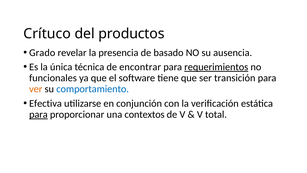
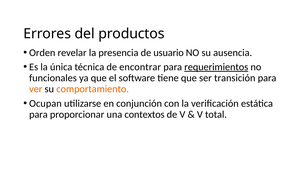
Crítuco: Crítuco -> Errores (47, 34)
Grado: Grado -> Orden (42, 53)
basado: basado -> usuario (169, 53)
comportamiento colour: blue -> orange (93, 89)
Efectiva: Efectiva -> Ocupan (45, 103)
para underline: present -> none (38, 114)
